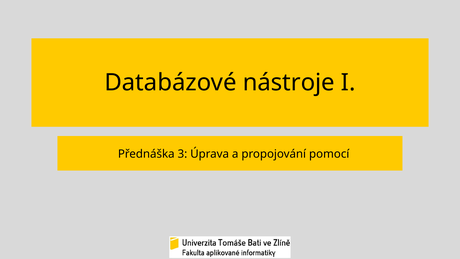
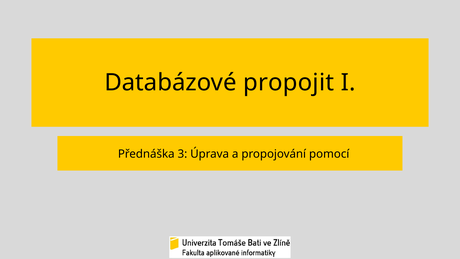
nástroje: nástroje -> propojit (289, 82)
